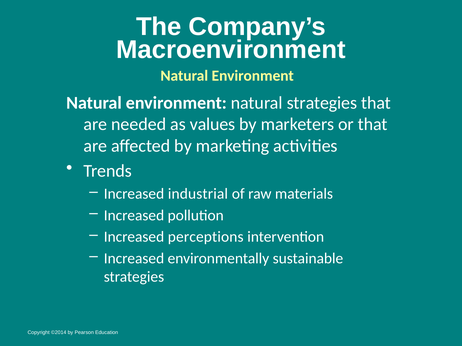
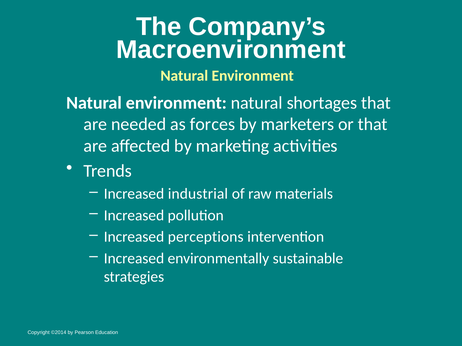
natural strategies: strategies -> shortages (322, 103)
values: values -> forces (212, 124)
